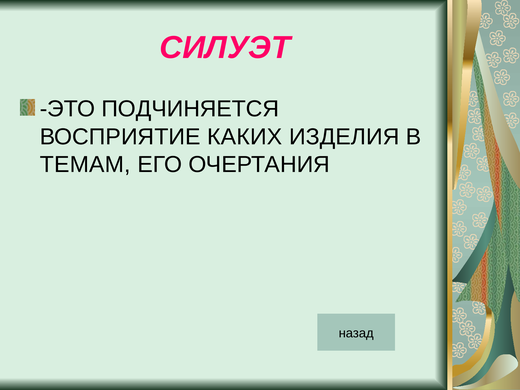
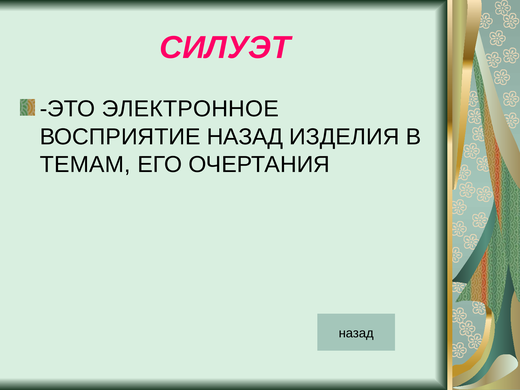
ПОДЧИНЯЕТСЯ: ПОДЧИНЯЕТСЯ -> ЭЛЕКТРОННОЕ (190, 109)
ВОСПРИЯТИЕ КАКИХ: КАКИХ -> НАЗАД (245, 137)
